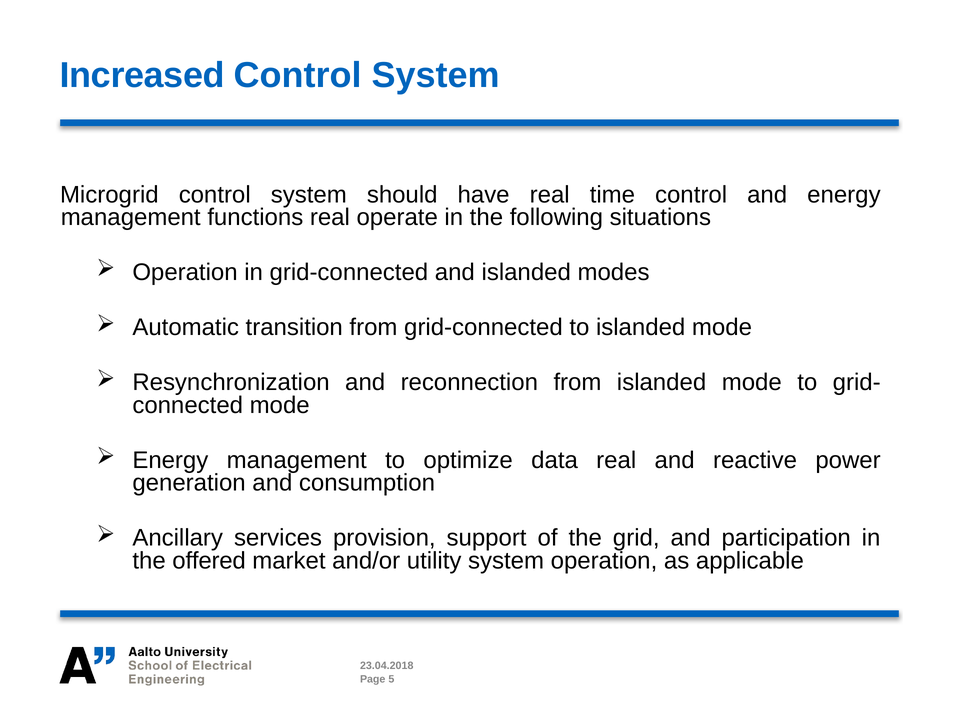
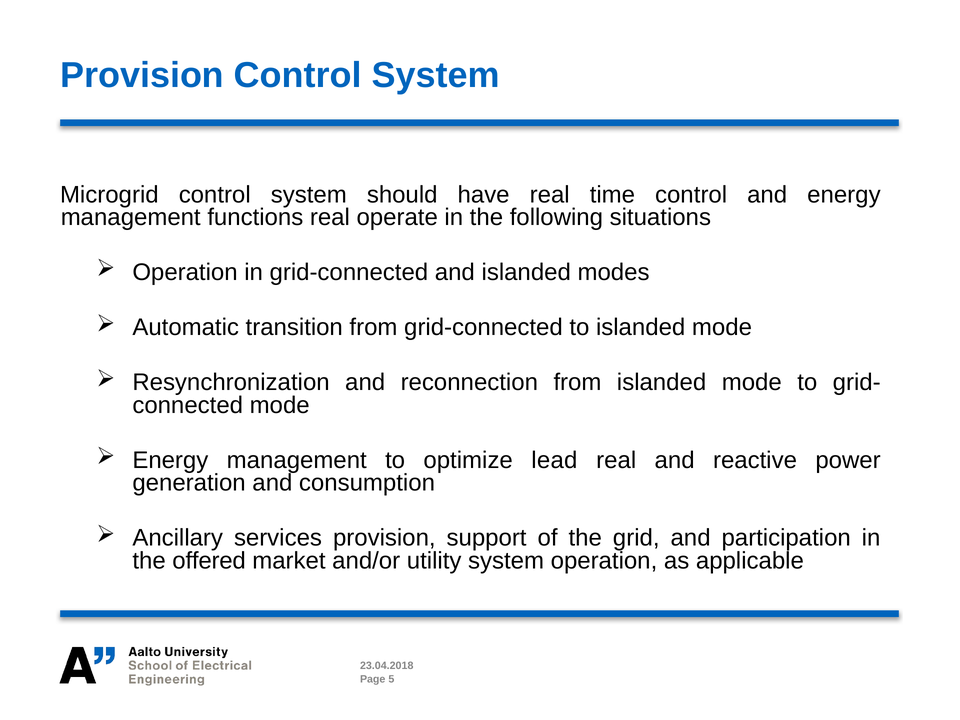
Increased: Increased -> Provision (142, 75)
data: data -> lead (554, 460)
